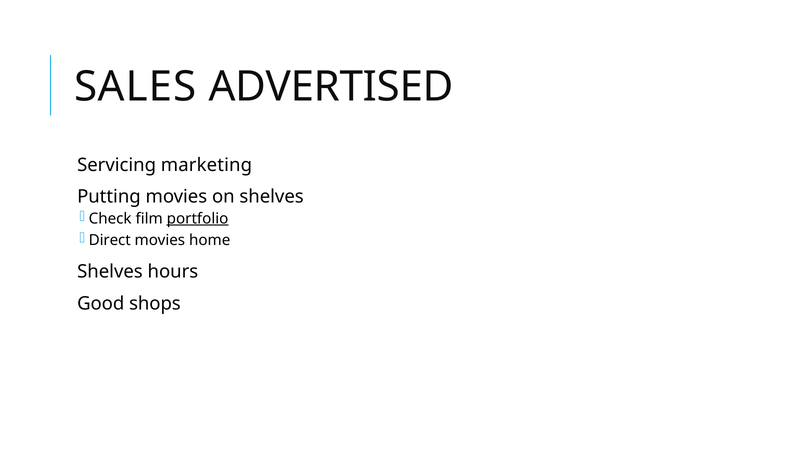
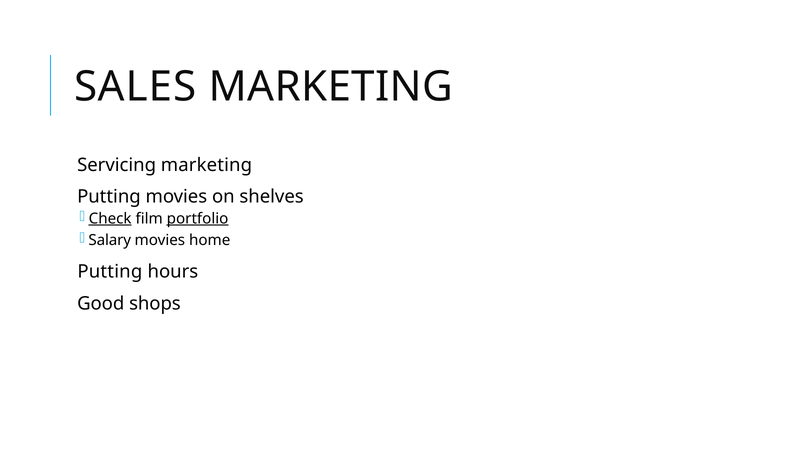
SALES ADVERTISED: ADVERTISED -> MARKETING (331, 87)
Check underline: none -> present (110, 218)
Direct: Direct -> Salary (110, 240)
Shelves: Shelves -> Putting (110, 271)
